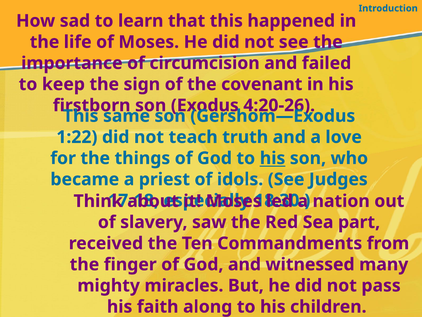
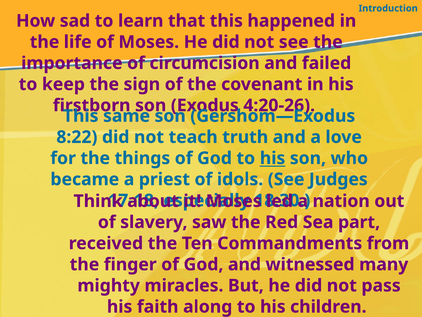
1:22: 1:22 -> 8:22 (77, 137)
